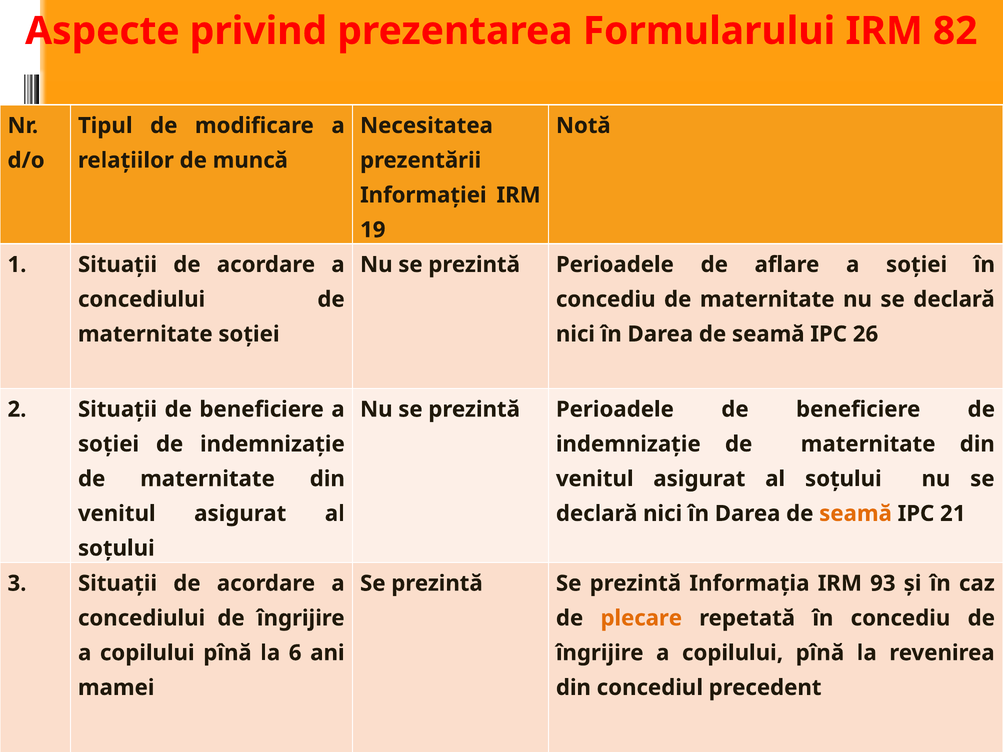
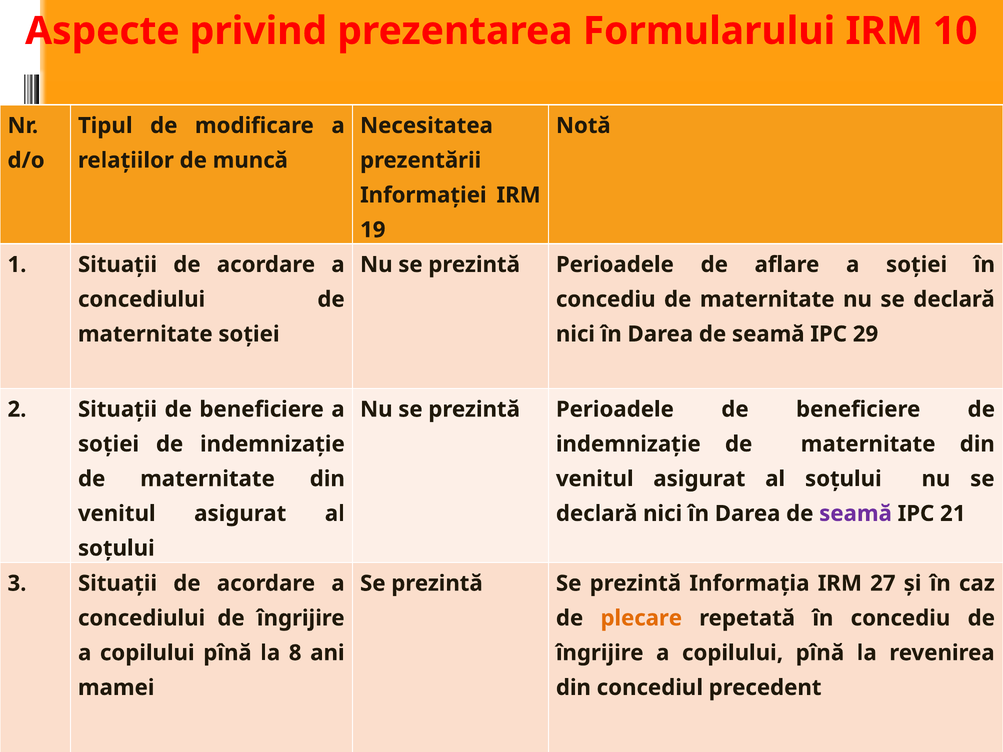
82: 82 -> 10 (955, 31)
26: 26 -> 29 (865, 334)
seamă colour: orange -> purple (856, 514)
93: 93 -> 27 (883, 584)
6: 6 -> 8 (295, 653)
